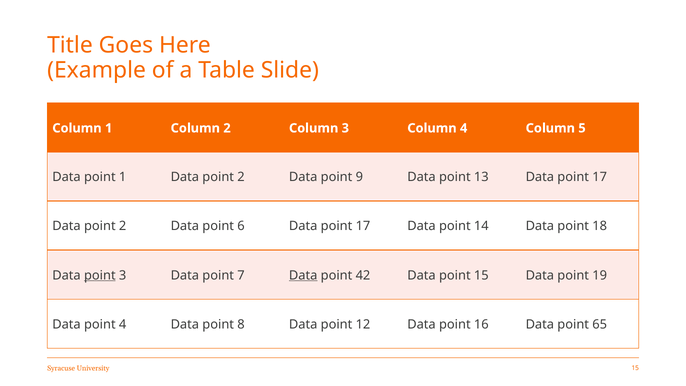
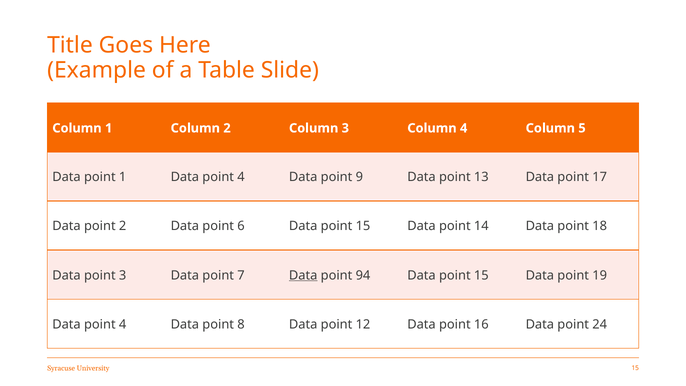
1 Data point 2: 2 -> 4 (241, 177)
6 Data point 17: 17 -> 15 (363, 226)
point underline: present -> none (100, 275)
42: 42 -> 94 (363, 275)
65: 65 -> 24 (600, 324)
